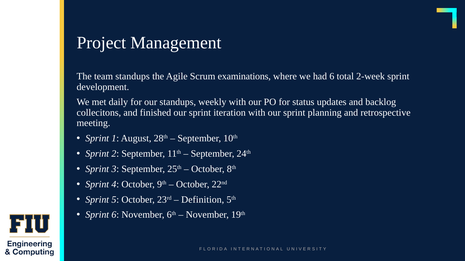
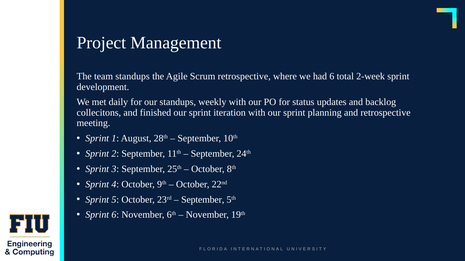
Scrum examinations: examinations -> retrospective (244, 77)
Definition: Definition -> September (203, 200)
